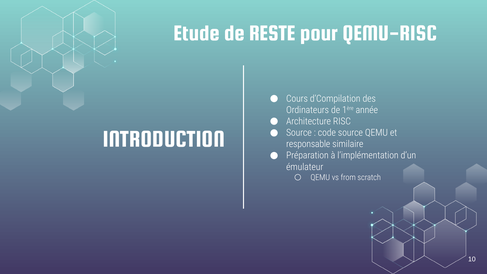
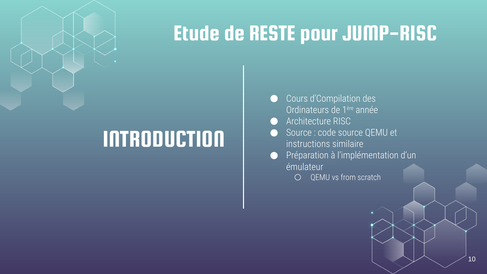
QEMU-RISC: QEMU-RISC -> JUMP-RISC (390, 33)
responsable: responsable -> instructions (308, 144)
